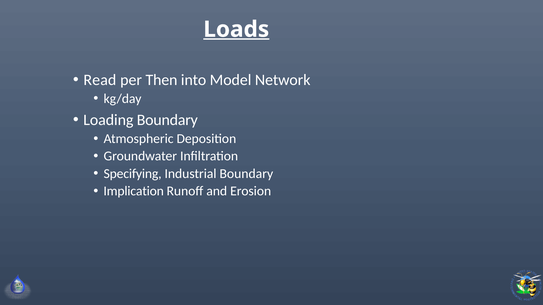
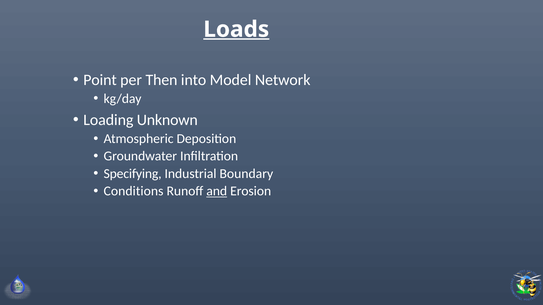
Read: Read -> Point (100, 80)
Loading Boundary: Boundary -> Unknown (167, 120)
Implication: Implication -> Conditions (134, 191)
and underline: none -> present (217, 191)
